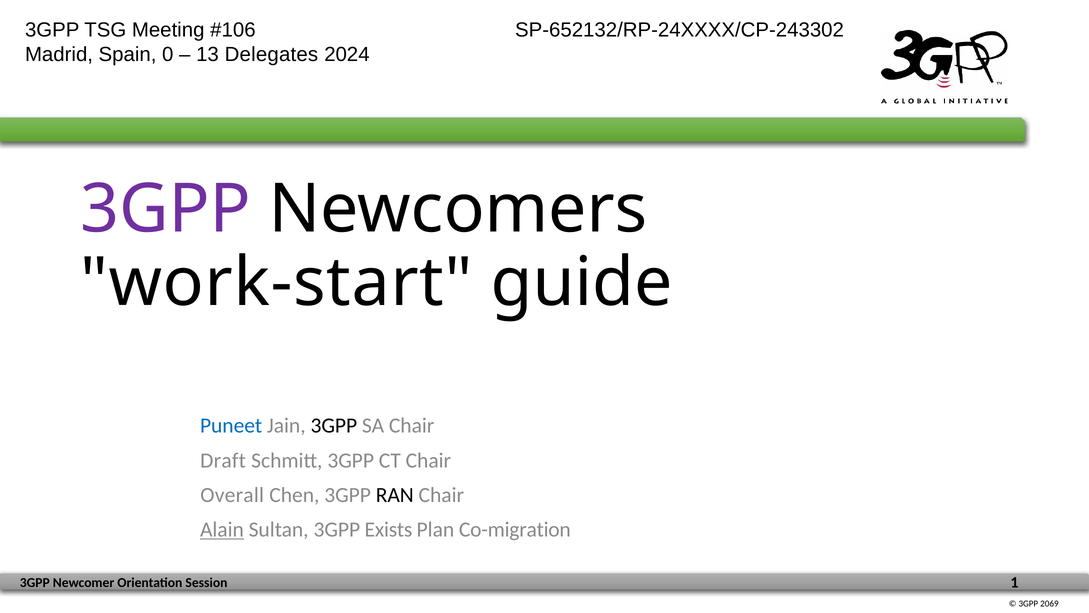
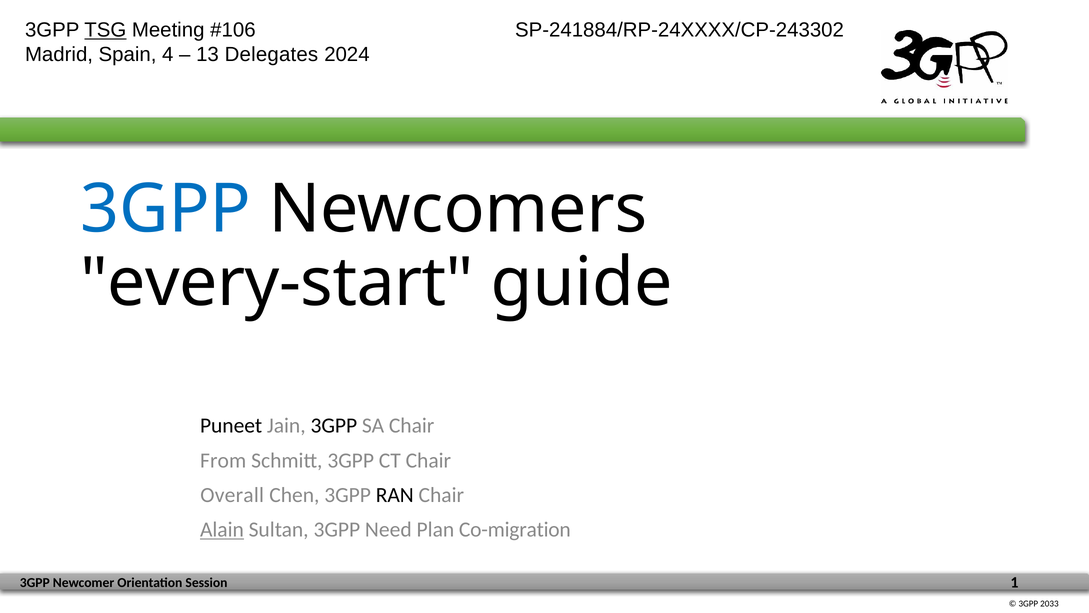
TSG underline: none -> present (105, 30)
SP-652132/RP-24XXXX/CP-243302: SP-652132/RP-24XXXX/CP-243302 -> SP-241884/RP-24XXXX/CP-243302 (680, 30)
0: 0 -> 4 (168, 55)
3GPP colour: purple -> blue (166, 209)
work-start: work-start -> every-start (277, 283)
Puneet colour: blue -> black (231, 426)
Draft: Draft -> From (223, 460)
Exists: Exists -> Need (388, 529)
2069: 2069 -> 2033 (1049, 603)
